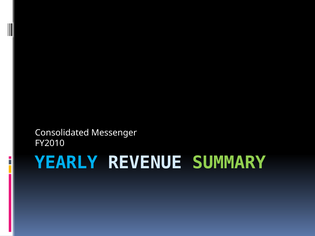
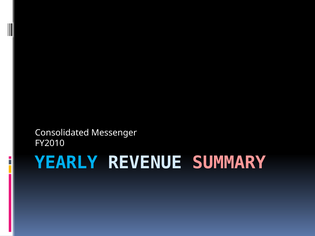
SUMMARY colour: light green -> pink (229, 163)
